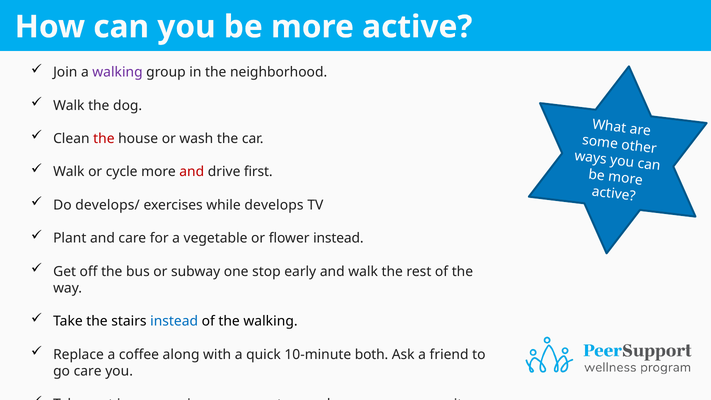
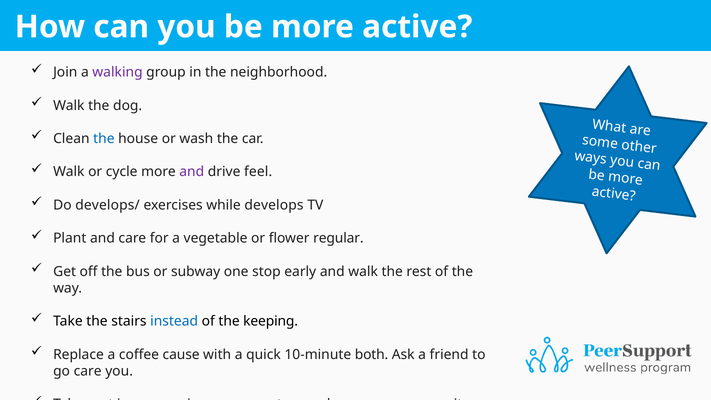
the colour: red -> blue (104, 139)
and colour: red -> purple (192, 172)
first: first -> feel (258, 172)
flower instead: instead -> regular (338, 238)
the walking: walking -> keeping (271, 321)
along: along -> cause (181, 354)
